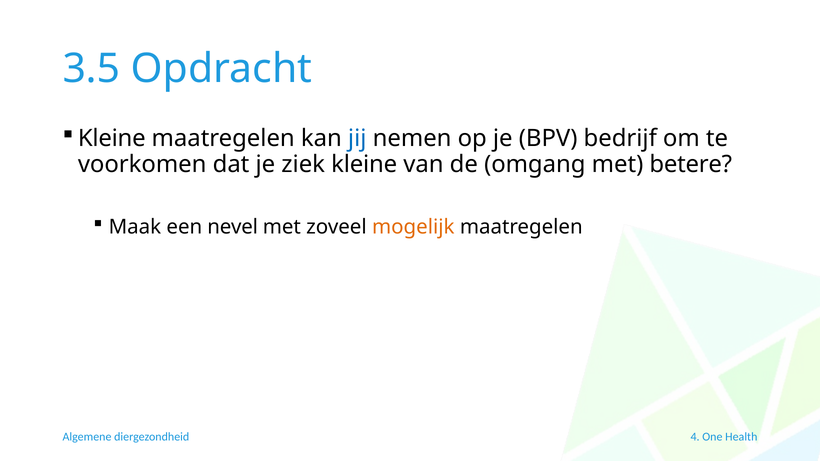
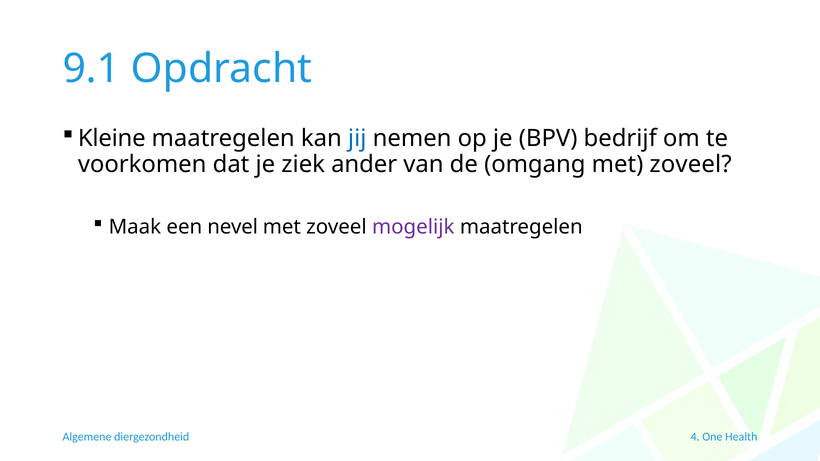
3.5: 3.5 -> 9.1 (91, 69)
ziek kleine: kleine -> ander (364, 164)
omgang met betere: betere -> zoveel (691, 164)
mogelijk colour: orange -> purple (413, 227)
